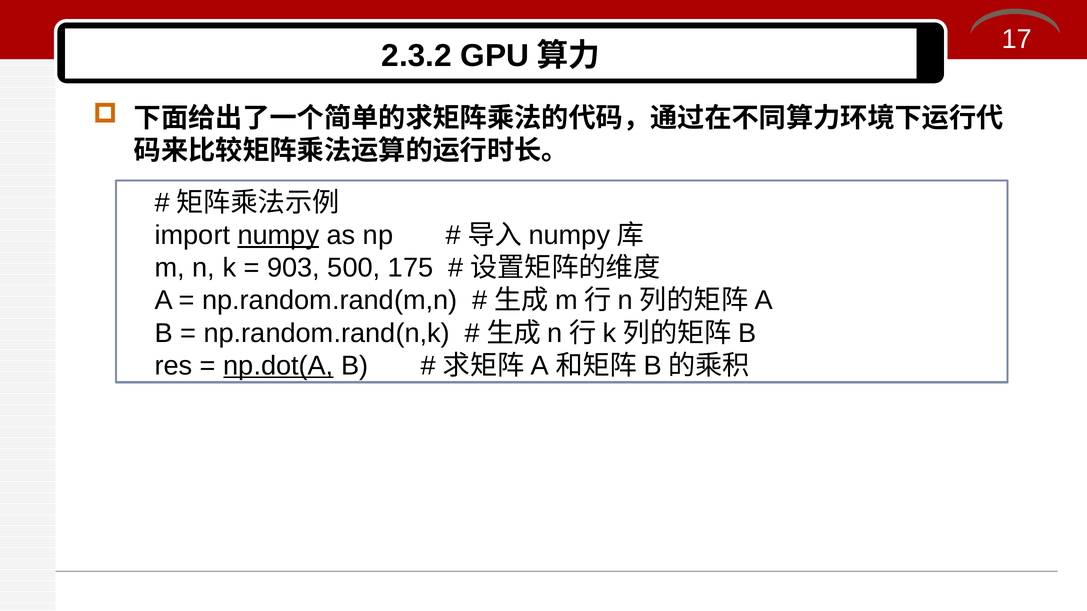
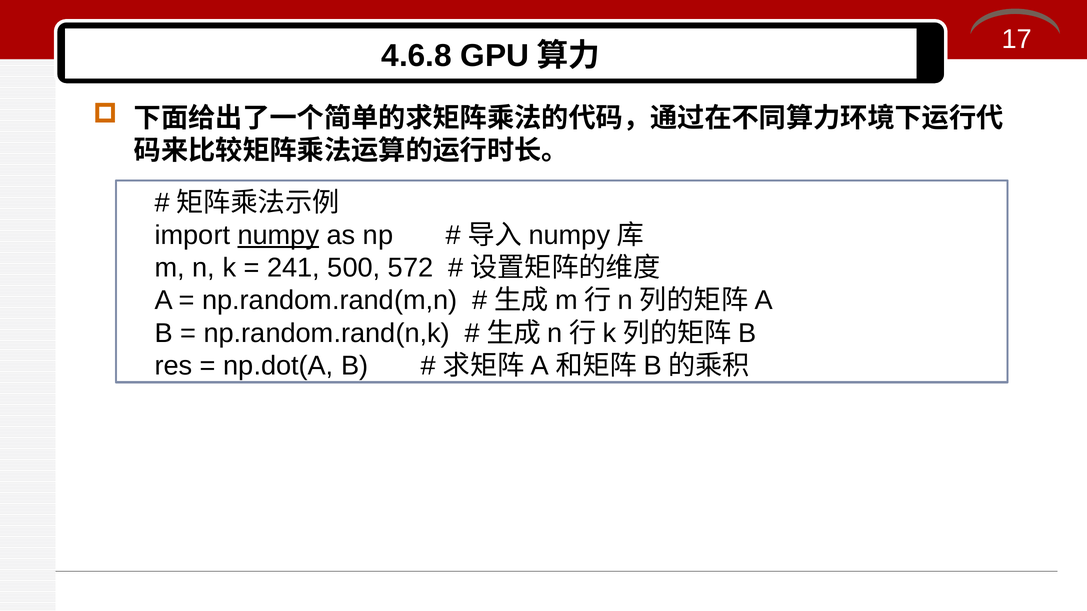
2.3.2: 2.3.2 -> 4.6.8 (417, 56)
903: 903 -> 241 (294, 268)
175: 175 -> 572 (411, 268)
np.dot(A underline: present -> none (278, 366)
